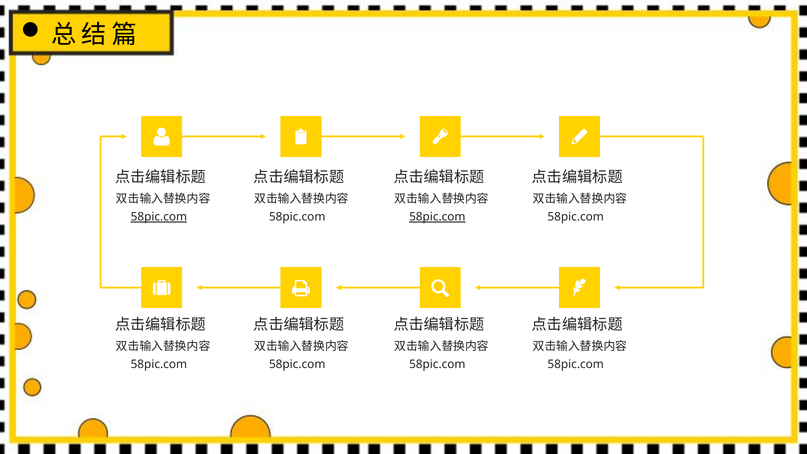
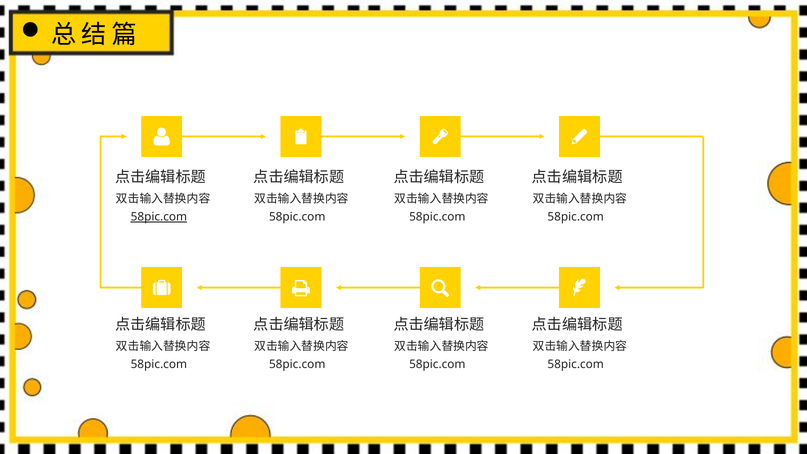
58pic.com underline: present -> none (437, 217)
